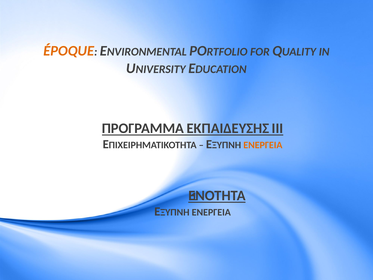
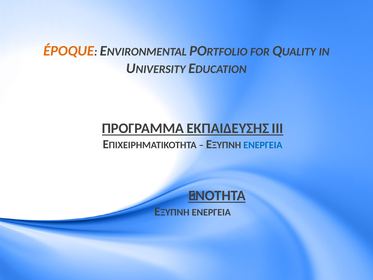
ΕΝΕΡΓΕΙΑ colour: orange -> blue (263, 145)
